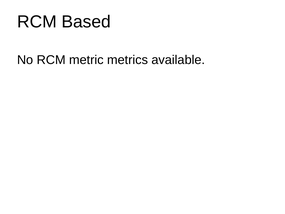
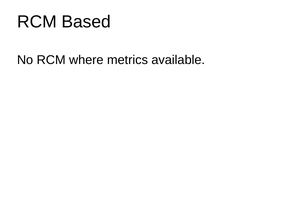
metric: metric -> where (86, 60)
